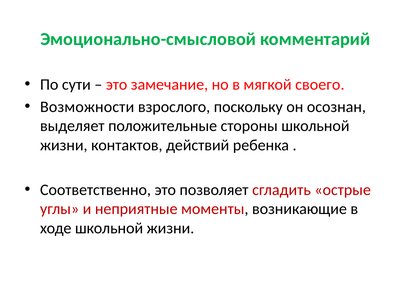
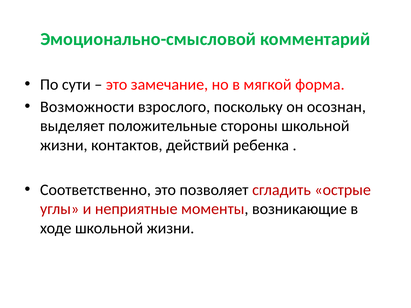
своего: своего -> форма (320, 85)
